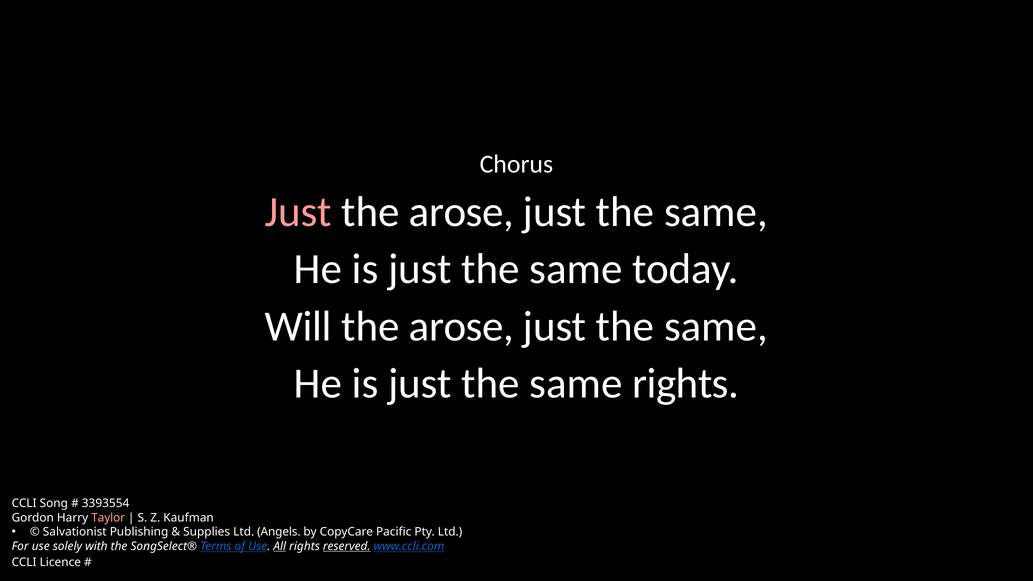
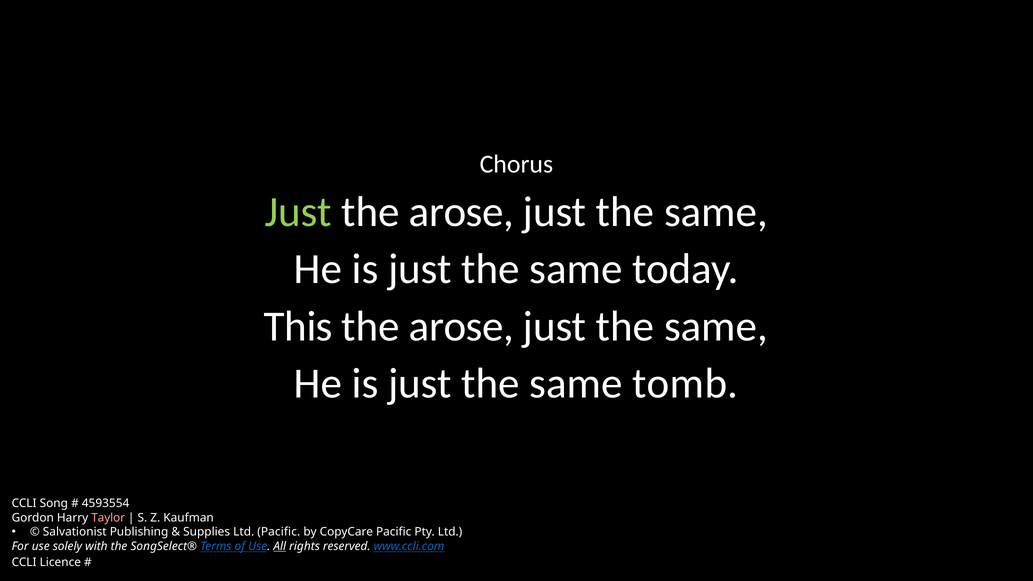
Just colour: pink -> light green (298, 212)
Will: Will -> This (298, 326)
same rights: rights -> tomb (685, 384)
3393554: 3393554 -> 4593554 (106, 504)
Ltd Angels: Angels -> Pacific (279, 532)
reserved underline: present -> none (347, 546)
